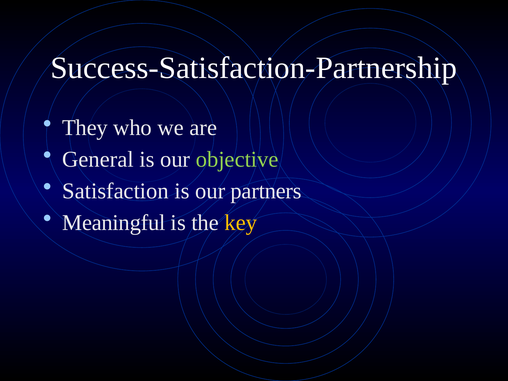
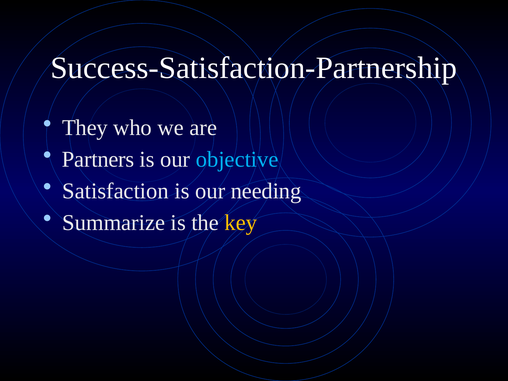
General: General -> Partners (98, 159)
objective colour: light green -> light blue (237, 159)
partners: partners -> needing (266, 191)
Meaningful: Meaningful -> Summarize (114, 223)
